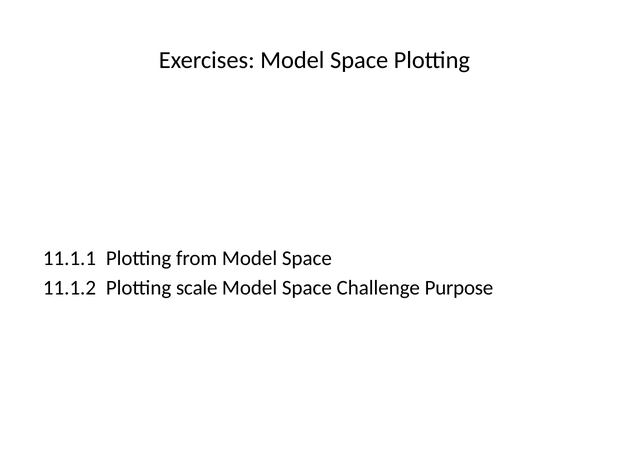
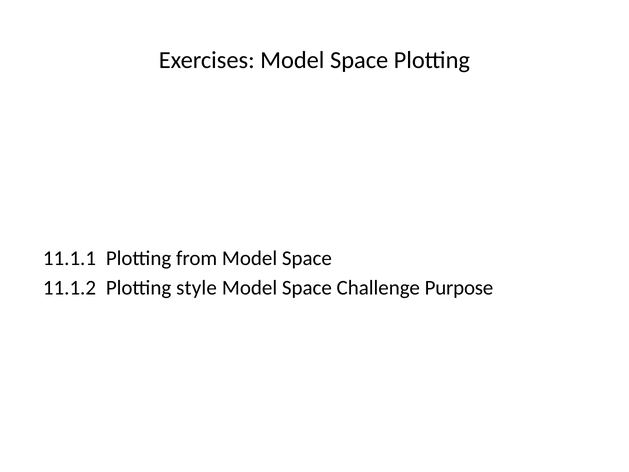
scale: scale -> style (197, 288)
